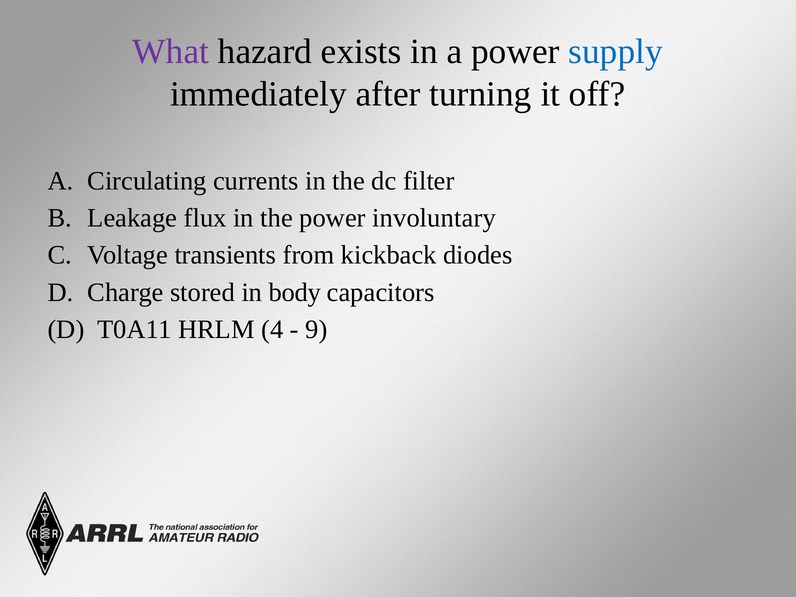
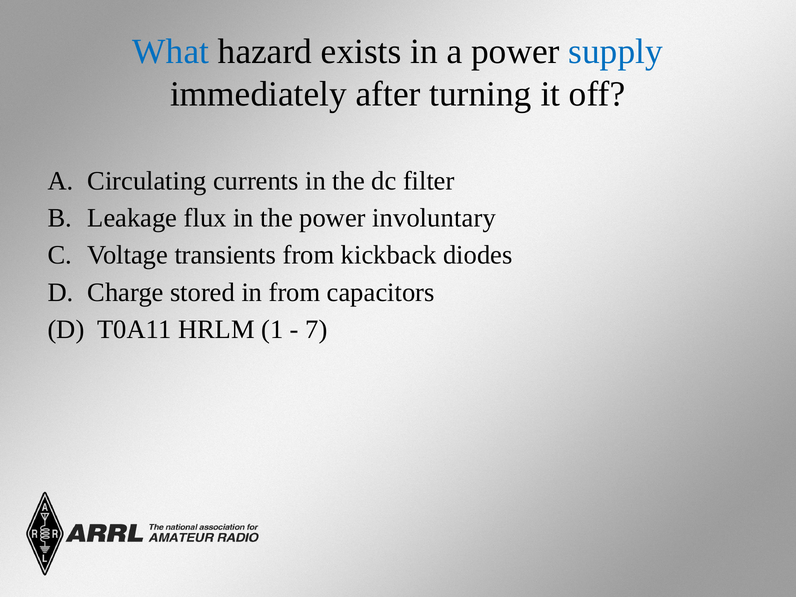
What colour: purple -> blue (171, 52)
in body: body -> from (295, 292)
4: 4 -> 1 (272, 329)
9: 9 -> 7 (317, 329)
